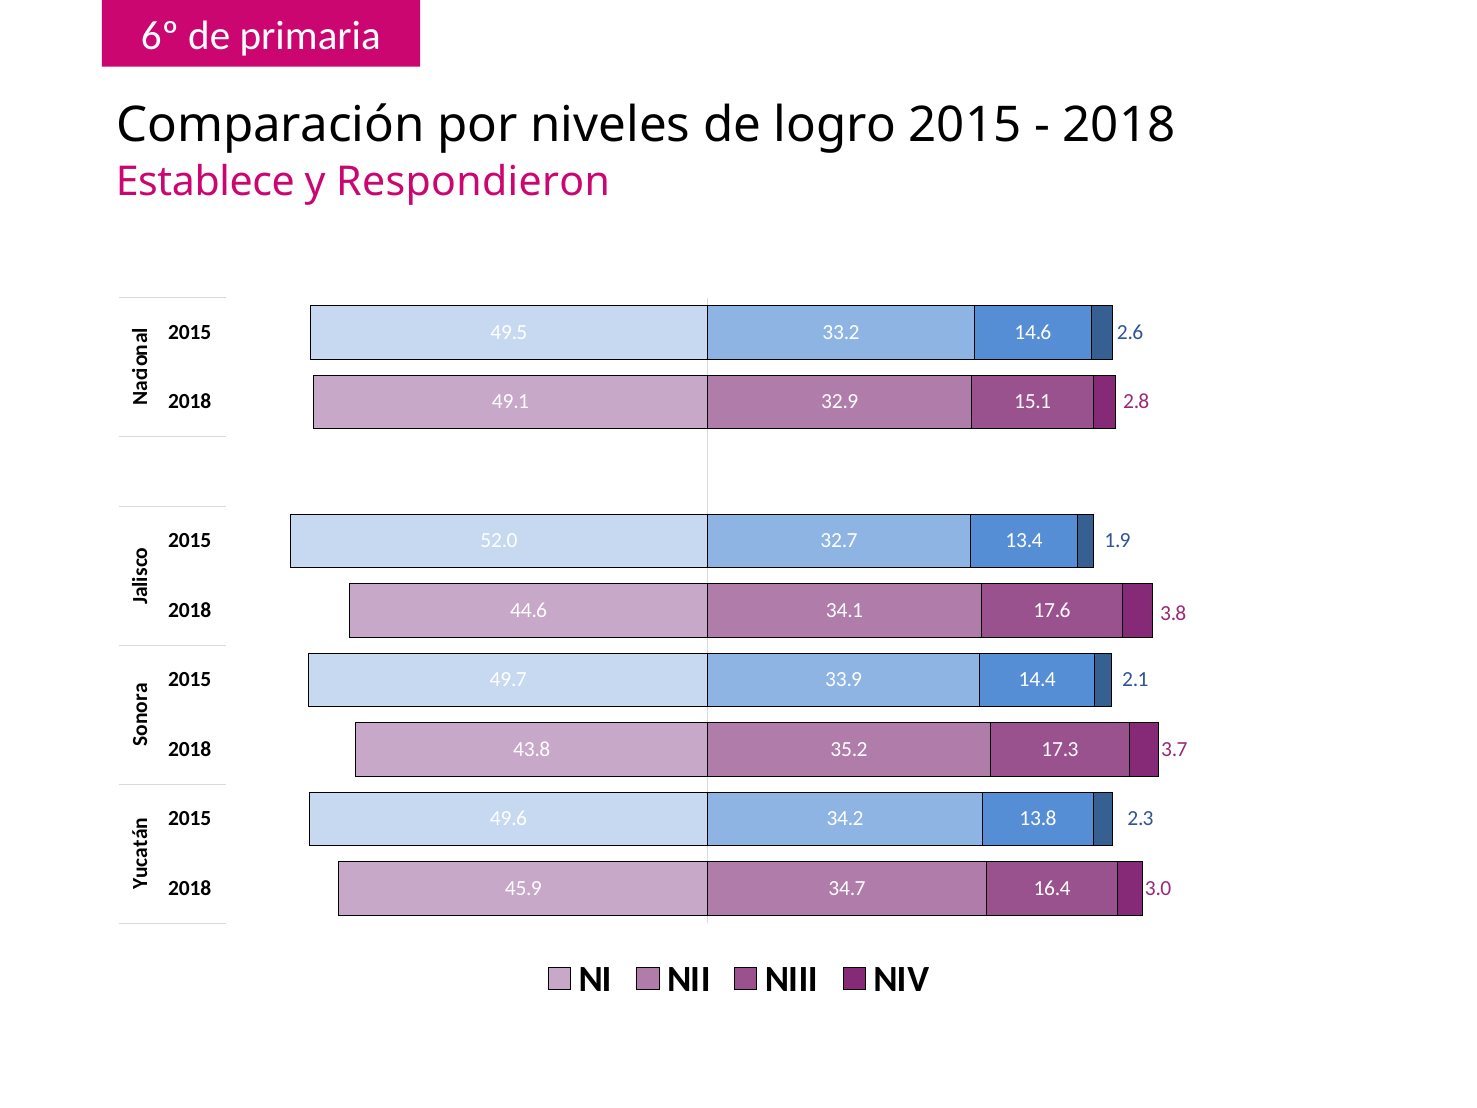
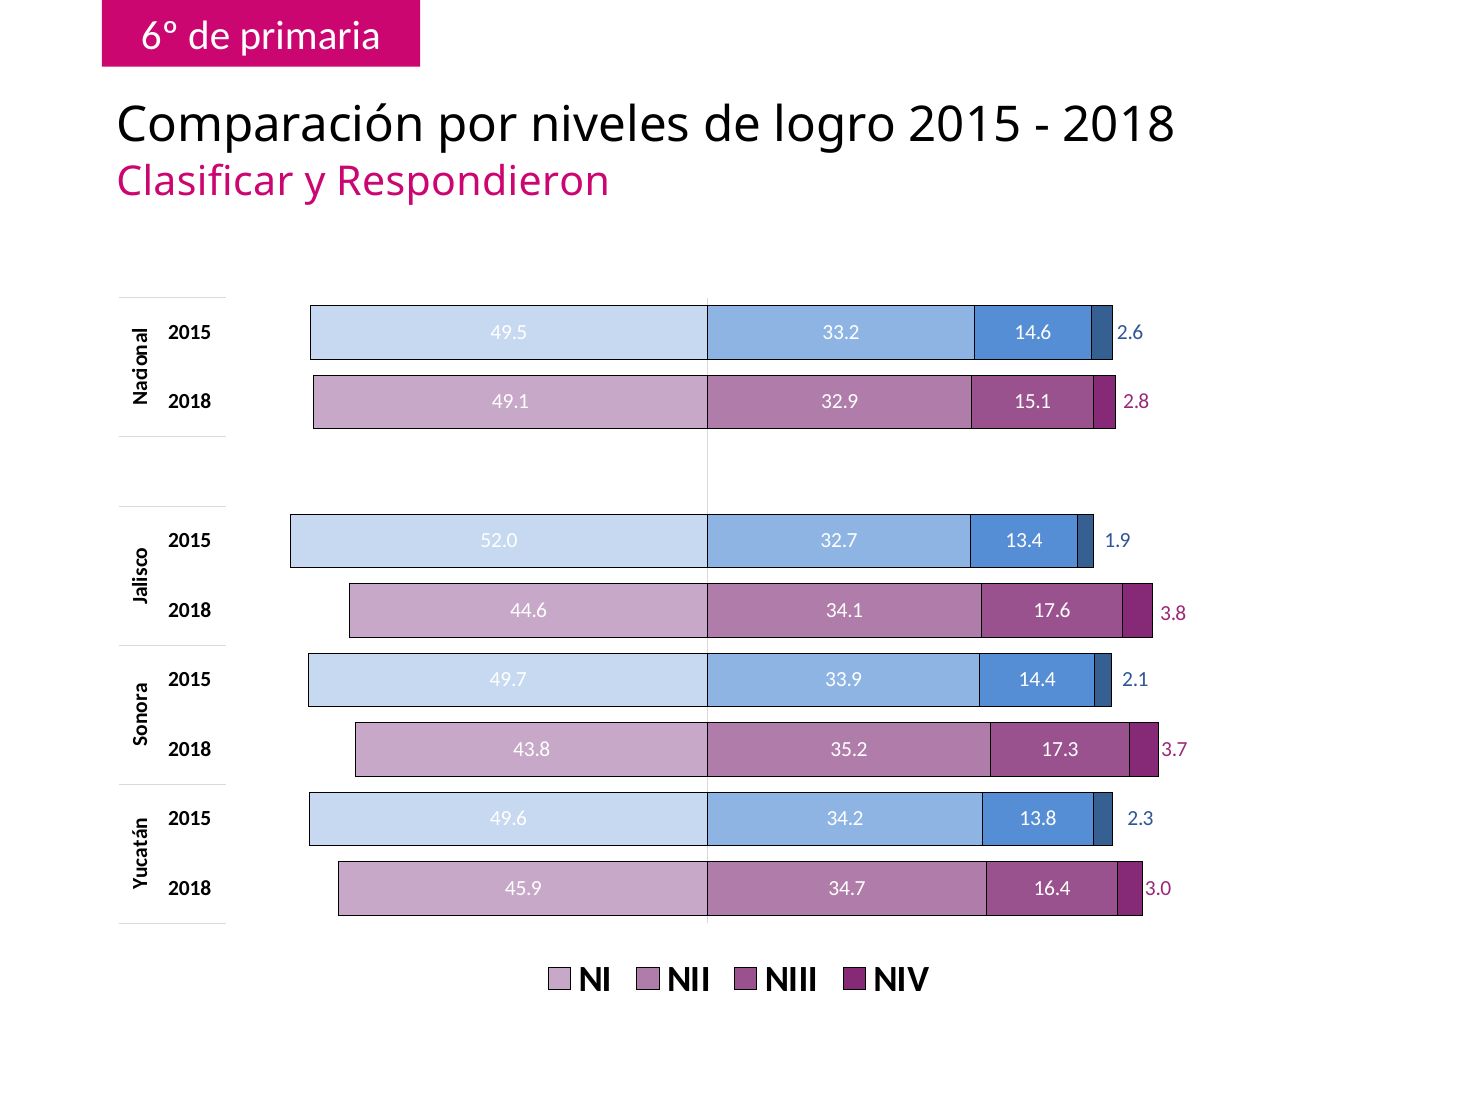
Establece: Establece -> Clasificar (205, 182)
